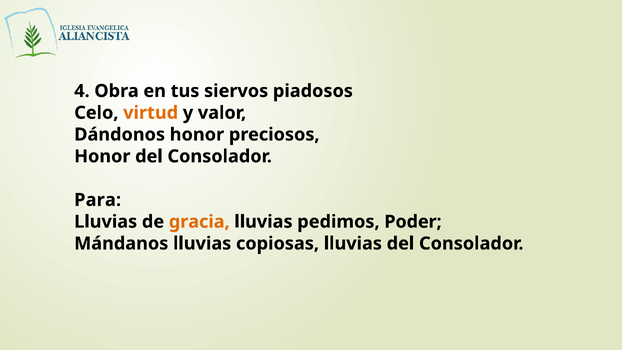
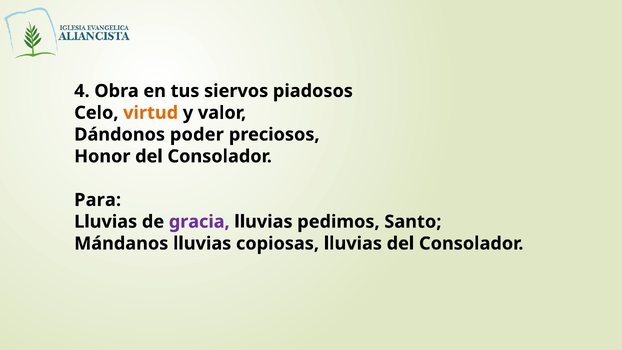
Dándonos honor: honor -> poder (197, 135)
gracia colour: orange -> purple (199, 222)
Poder: Poder -> Santo (413, 222)
